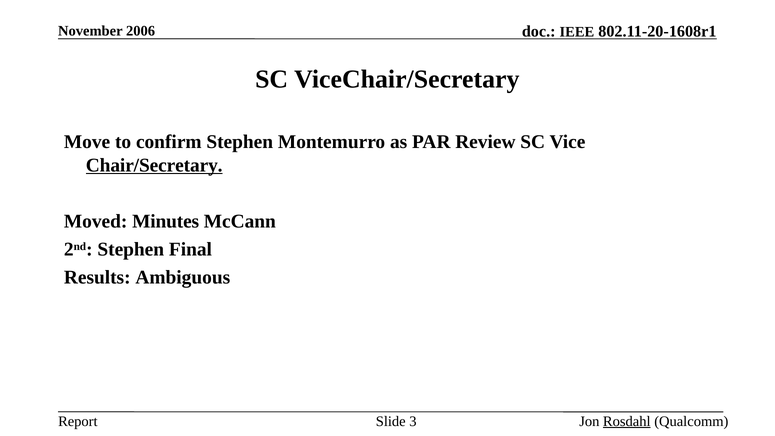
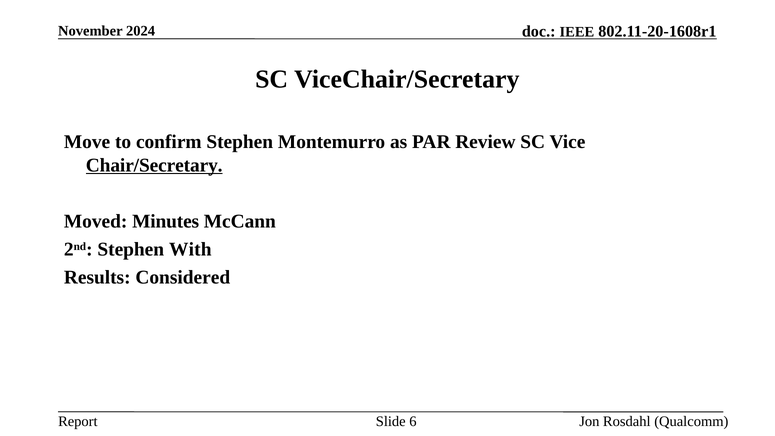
2006: 2006 -> 2024 (141, 31)
Final: Final -> With (190, 249)
Ambiguous: Ambiguous -> Considered (183, 277)
3: 3 -> 6 (413, 421)
Rosdahl underline: present -> none (627, 421)
